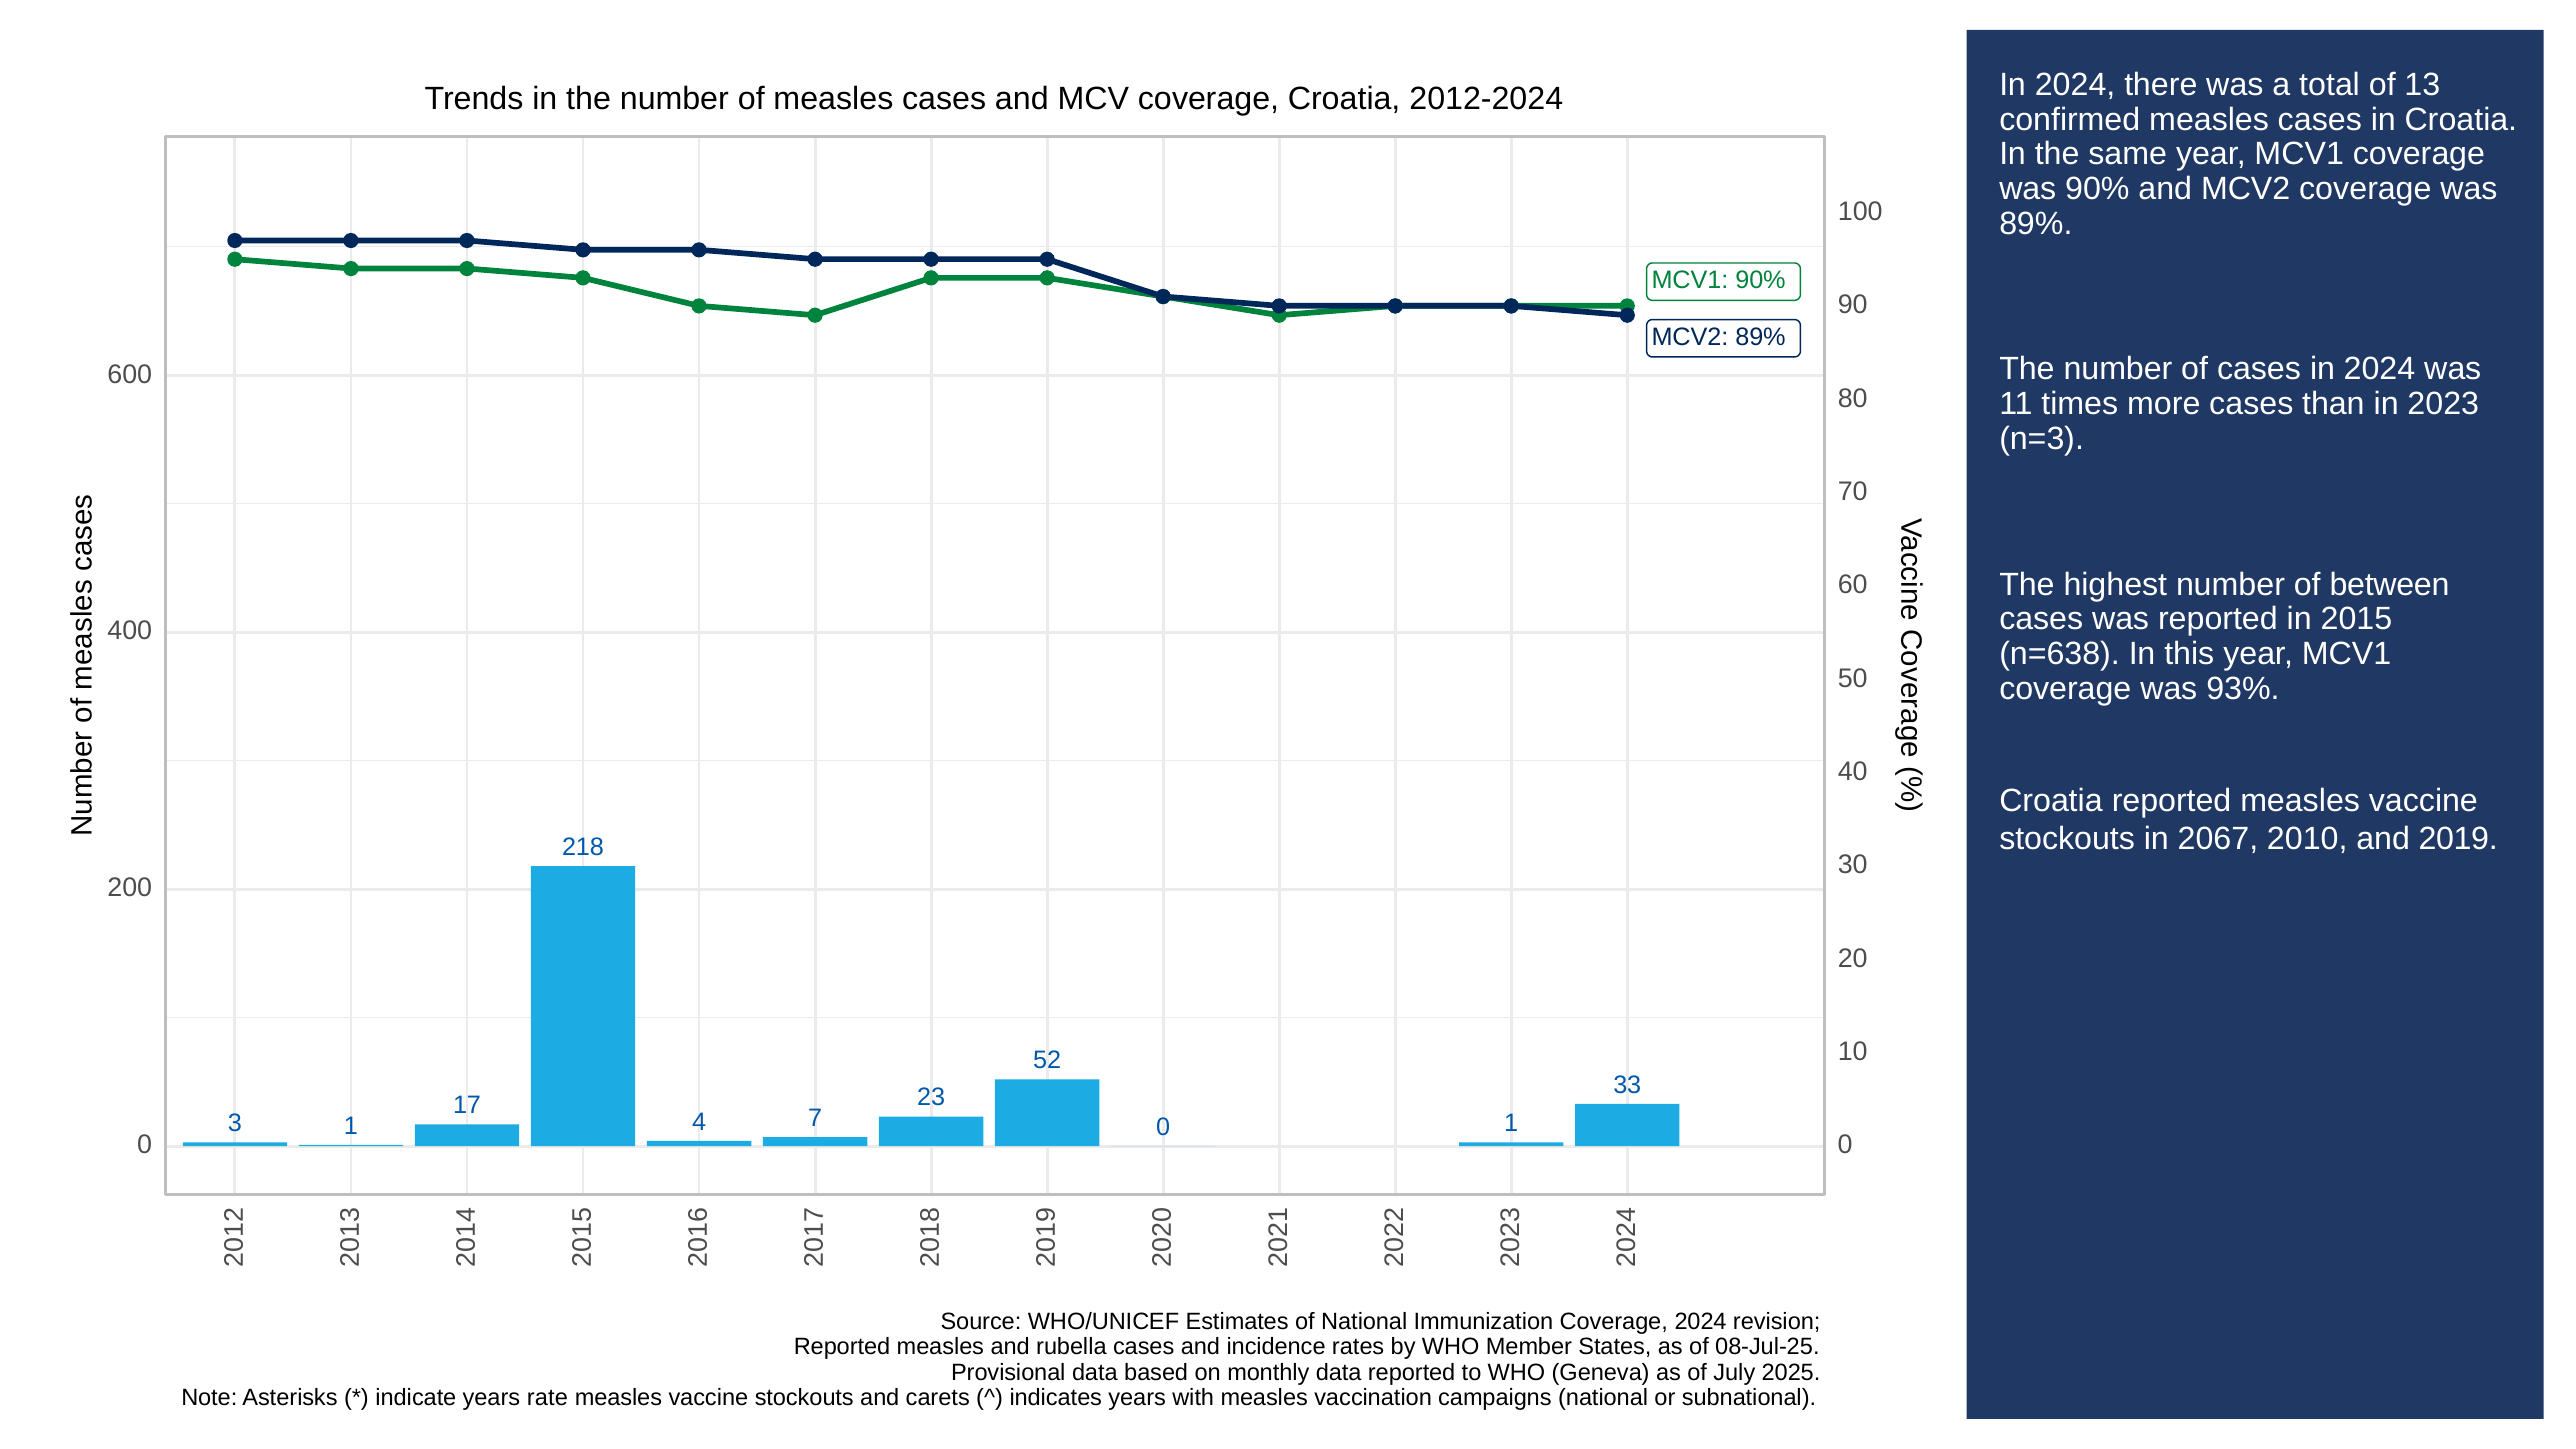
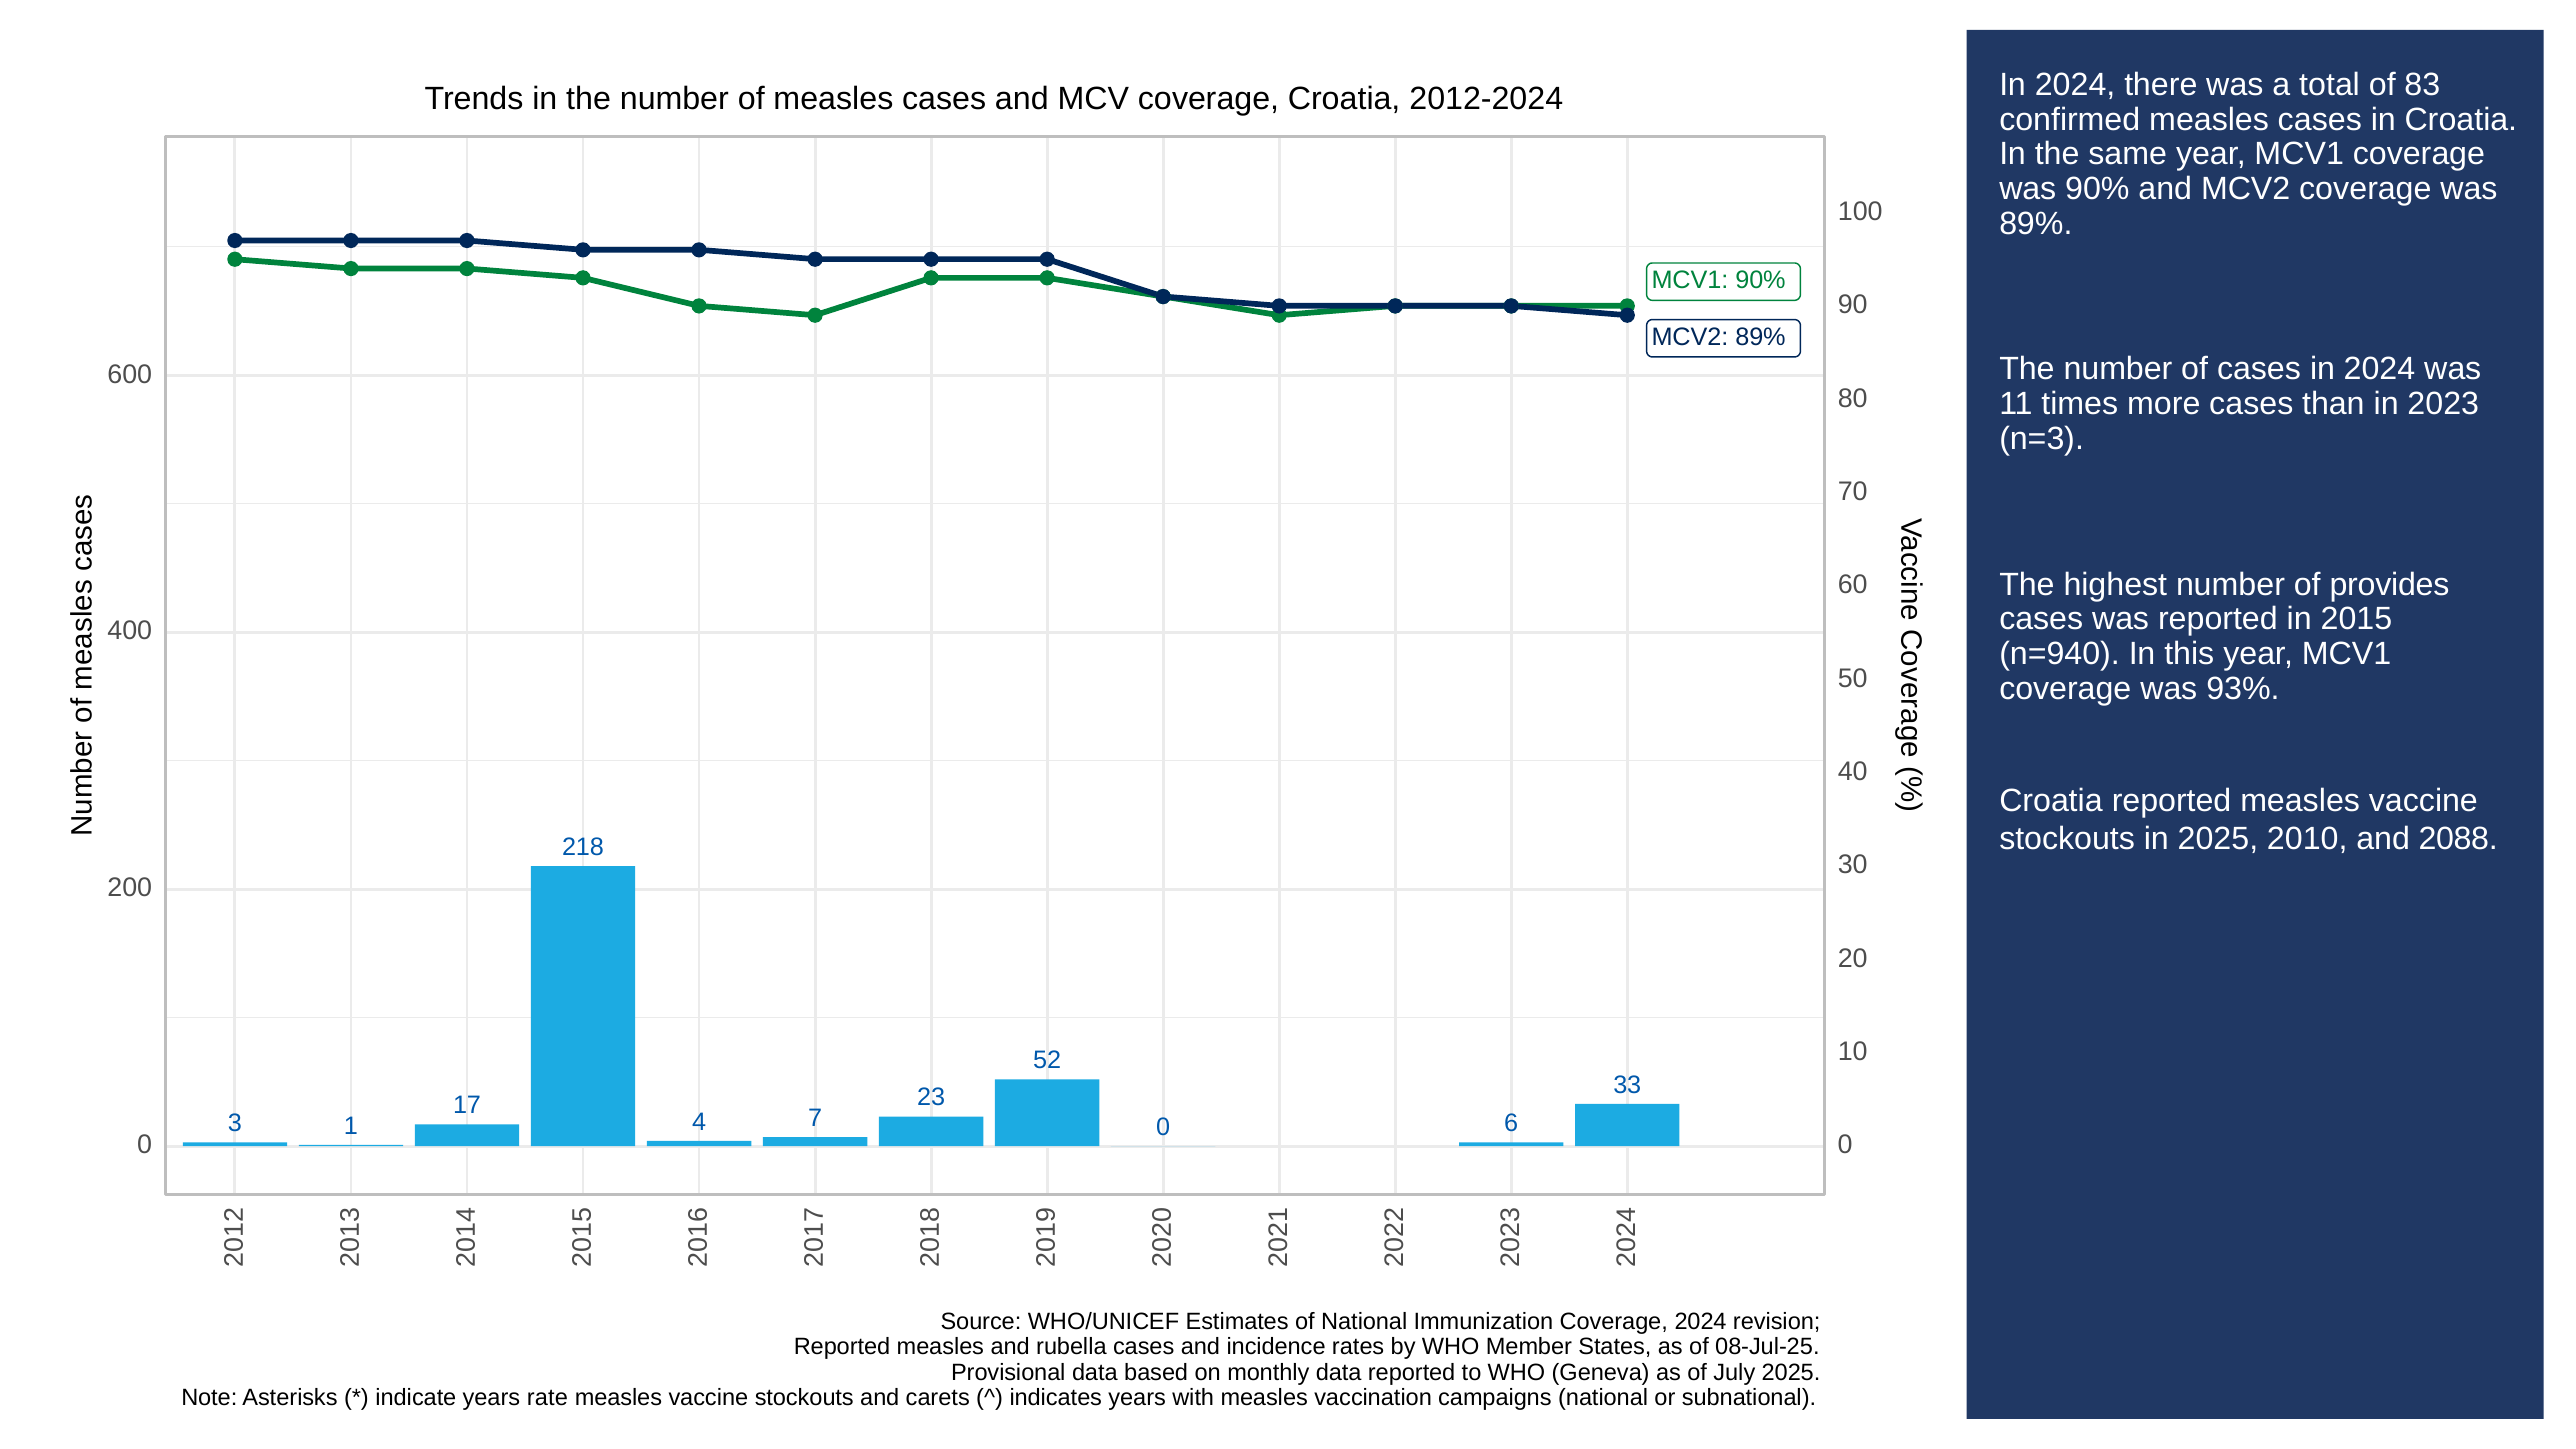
13: 13 -> 83 (2422, 85)
between: between -> provides (2390, 584)
n=638: n=638 -> n=940 (2060, 654)
in 2067: 2067 -> 2025 (2218, 839)
2019: 2019 -> 2088 (2458, 839)
1: 1 -> 6 (1511, 1123)
